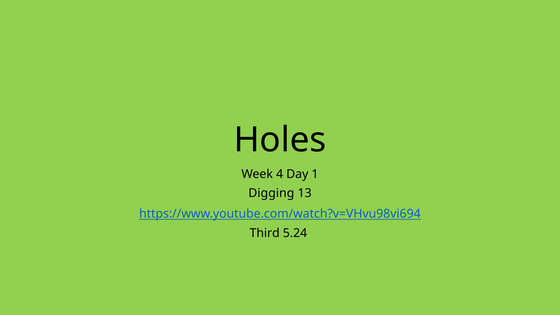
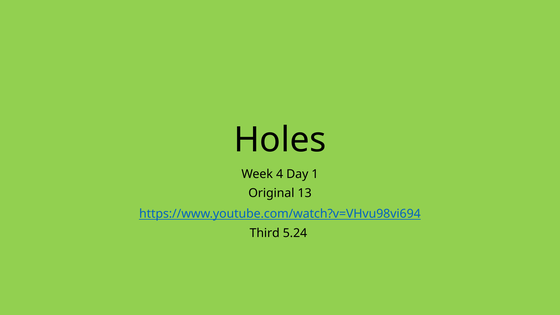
Digging: Digging -> Original (271, 193)
